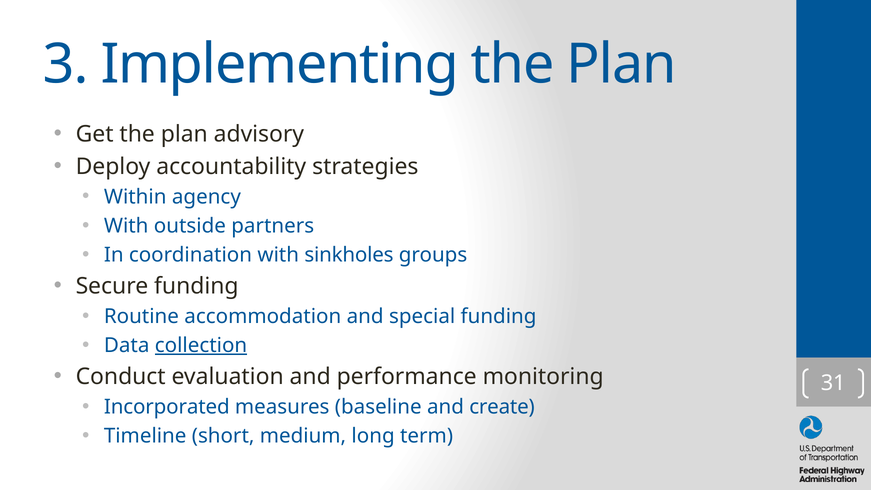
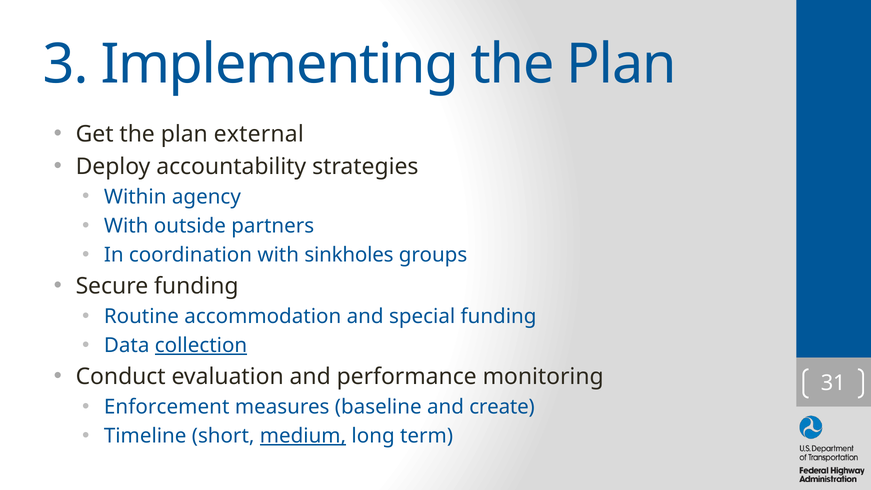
advisory: advisory -> external (259, 134)
Incorporated: Incorporated -> Enforcement (167, 407)
medium underline: none -> present (303, 436)
